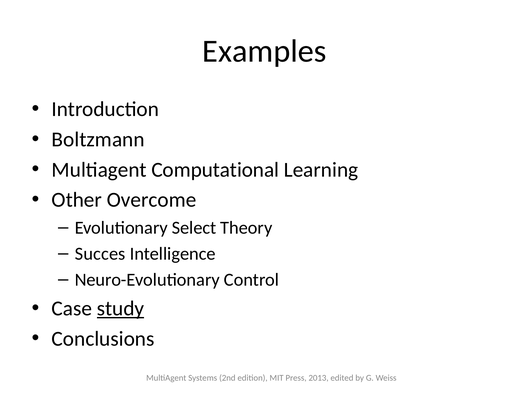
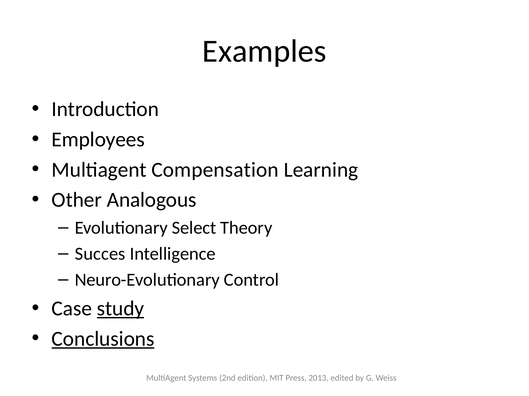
Boltzmann: Boltzmann -> Employees (98, 140)
Computational: Computational -> Compensation (215, 170)
Overcome: Overcome -> Analogous (152, 200)
Conclusions underline: none -> present (103, 339)
